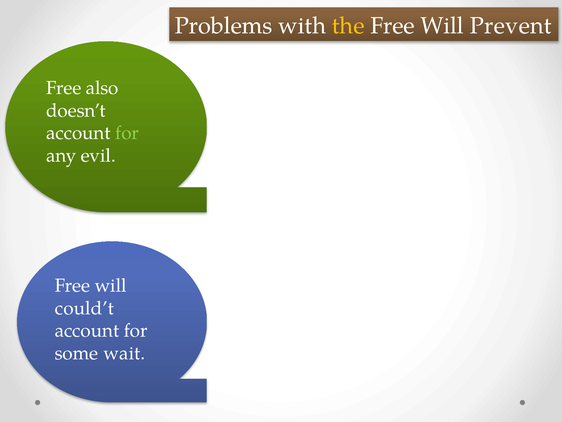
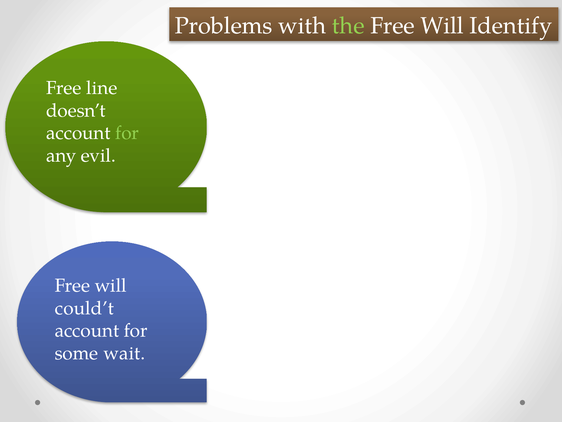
the colour: yellow -> light green (348, 26)
Prevent: Prevent -> Identify (511, 26)
also: also -> line (102, 88)
